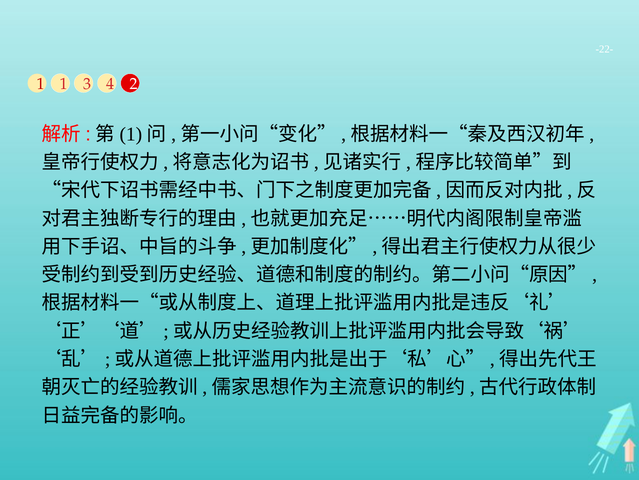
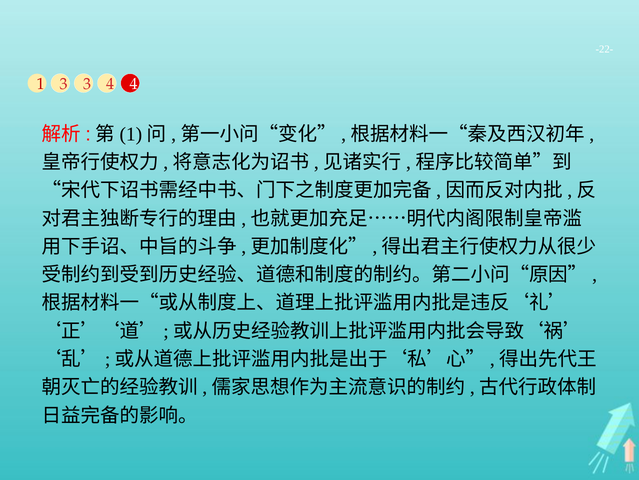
1 1: 1 -> 3 (64, 84)
4 2: 2 -> 4 (134, 84)
